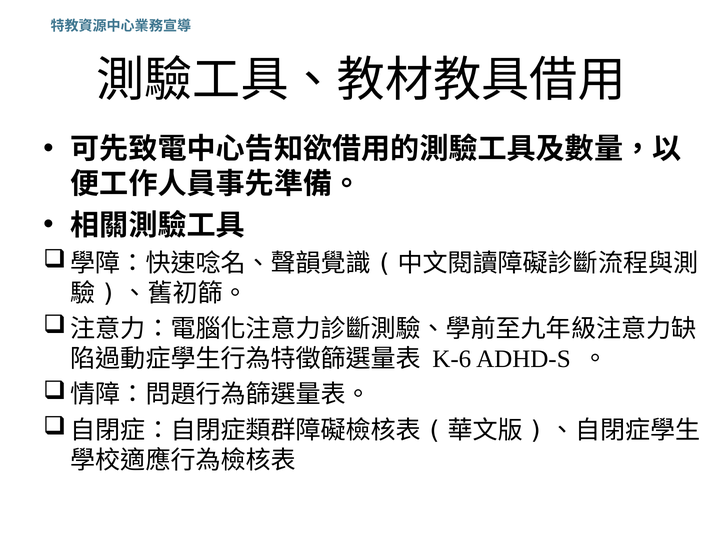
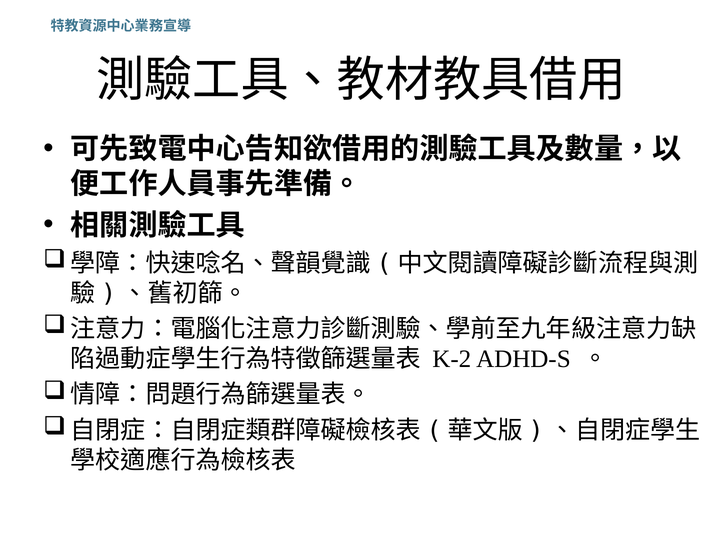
K-6: K-6 -> K-2 (452, 359)
